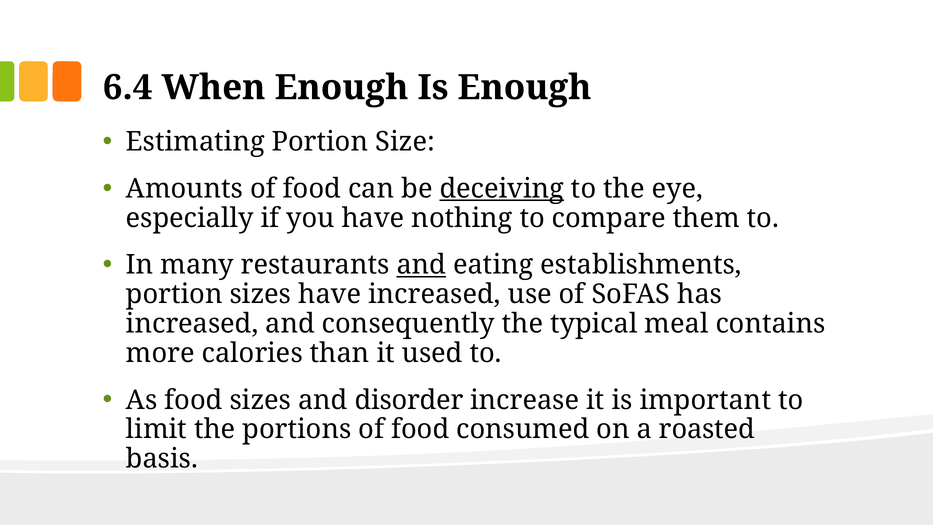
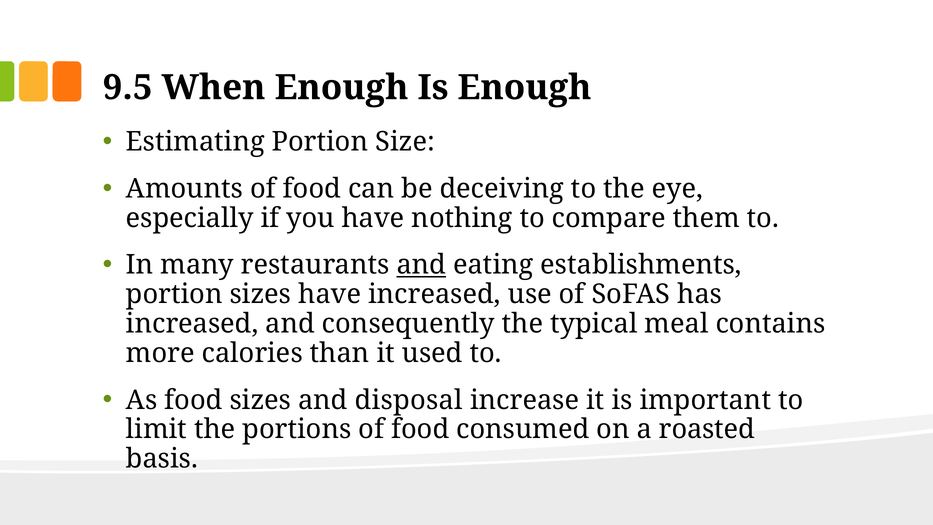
6.4: 6.4 -> 9.5 (128, 88)
deceiving underline: present -> none (502, 189)
disorder: disorder -> disposal (409, 400)
